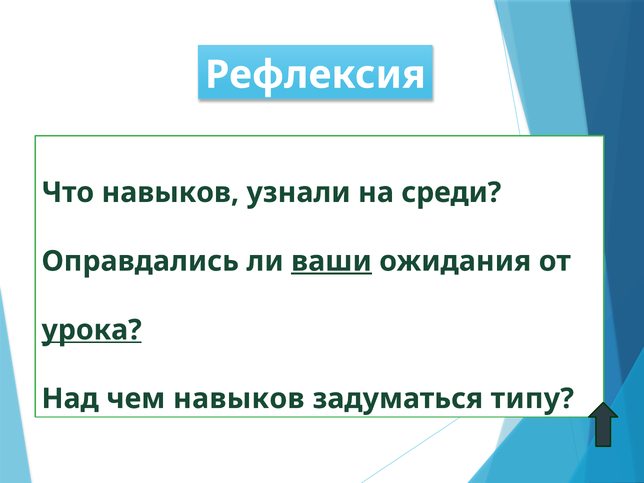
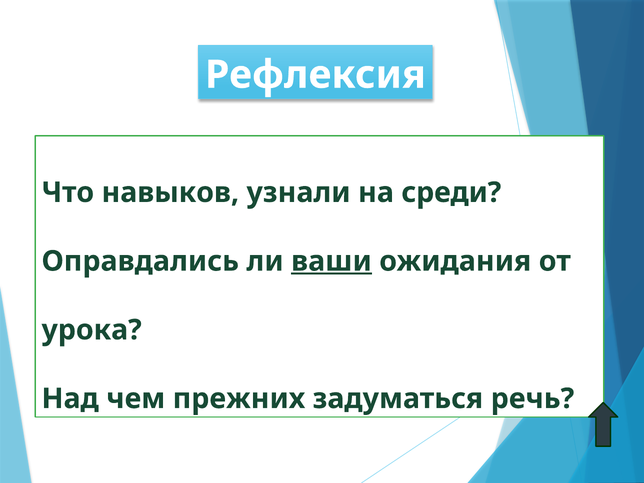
урока underline: present -> none (92, 330)
чем навыков: навыков -> прежних (239, 399)
типу: типу -> речь (532, 399)
